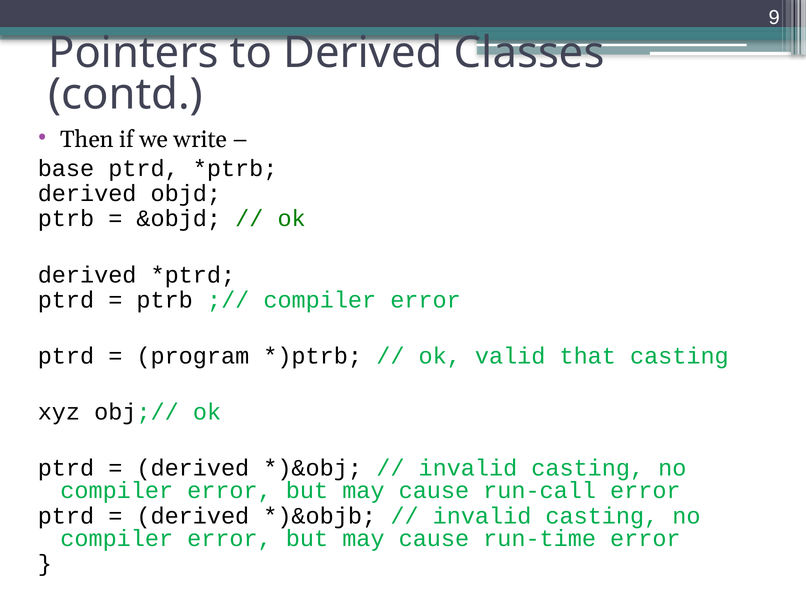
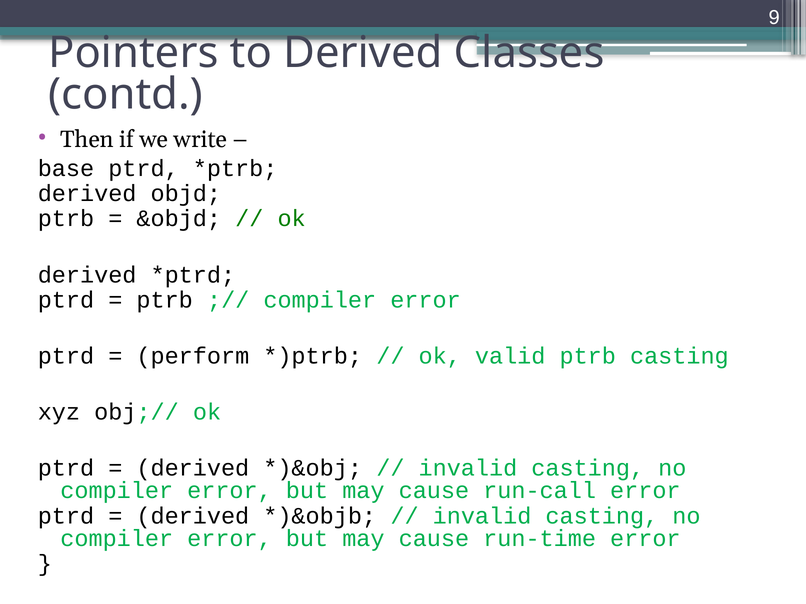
program: program -> perform (193, 356)
valid that: that -> ptrb (588, 356)
